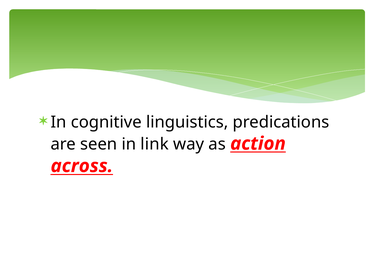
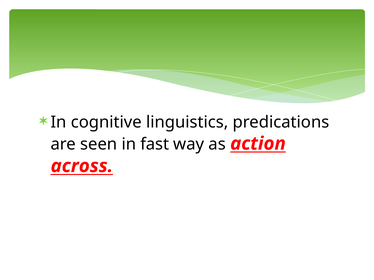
link: link -> fast (155, 144)
